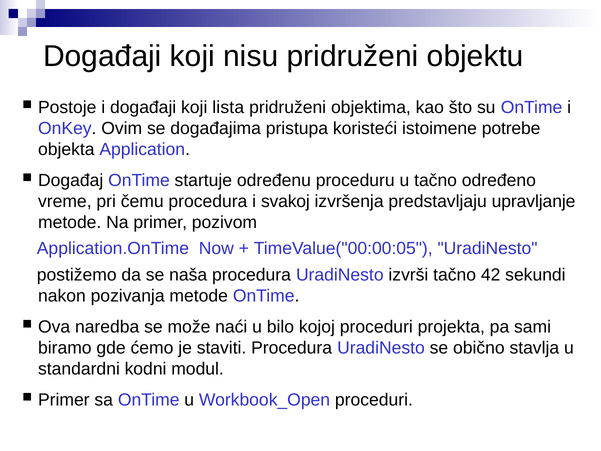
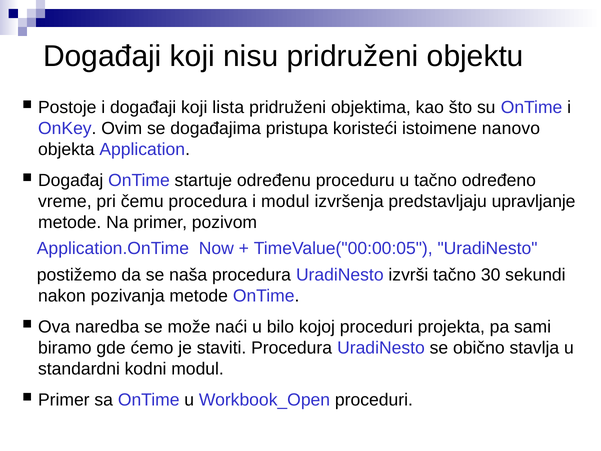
potrebe: potrebe -> nanovo (511, 128)
i svakoj: svakoj -> modul (285, 201)
42: 42 -> 30 (491, 275)
